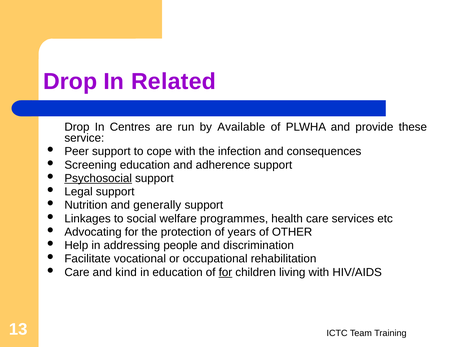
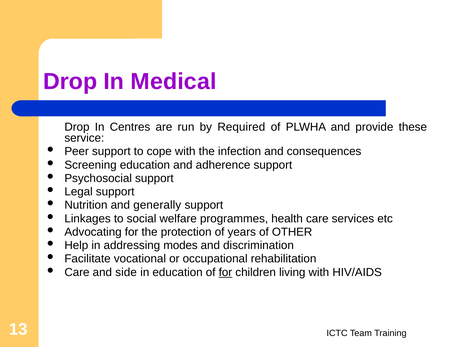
Related: Related -> Medical (174, 81)
Available: Available -> Required (241, 127)
Psychosocial underline: present -> none (98, 178)
people: people -> modes (180, 246)
kind: kind -> side (126, 272)
